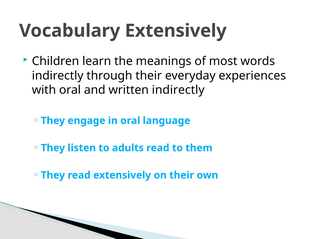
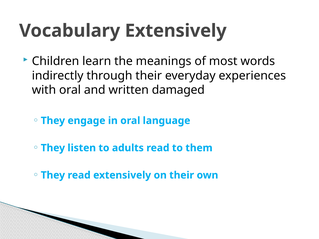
written indirectly: indirectly -> damaged (178, 90)
